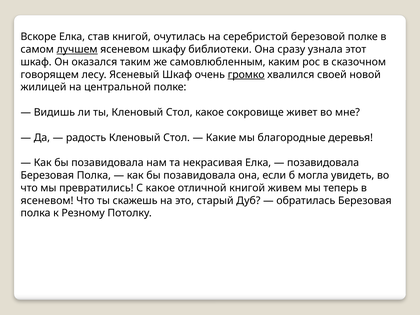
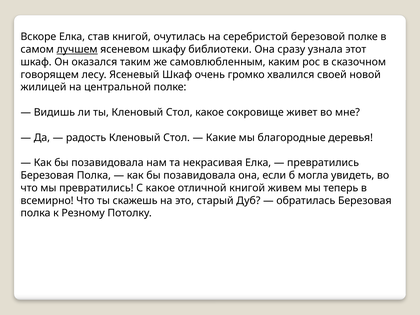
громко underline: present -> none (246, 75)
позавидовала: позавидовала -> превратились (323, 163)
ясеневом: ясеневом -> всемирно (47, 201)
